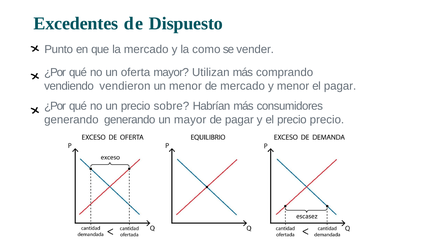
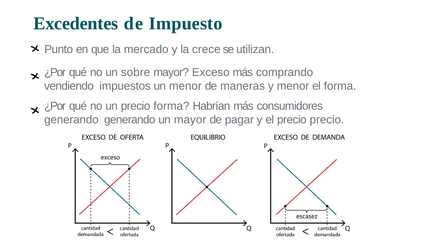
Dispuesto: Dispuesto -> Impuesto (186, 24)
como: como -> crece (206, 50)
vender: vender -> utilizan (255, 50)
oferta: oferta -> sobre (136, 72)
Utilizan: Utilizan -> Exceso (211, 72)
vendieron: vendieron -> impuestos (125, 86)
de mercado: mercado -> maneras (243, 86)
el pagar: pagar -> forma (340, 86)
precio sobre: sobre -> forma (171, 106)
